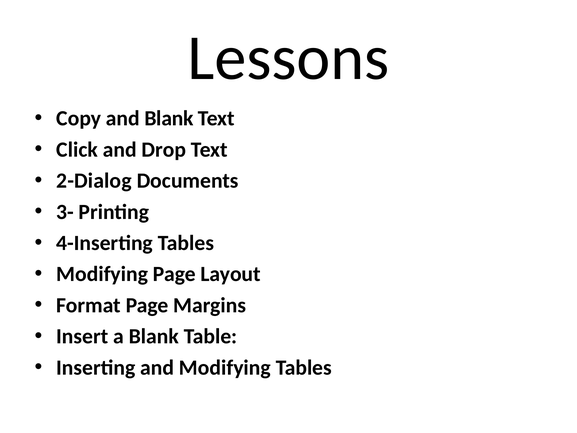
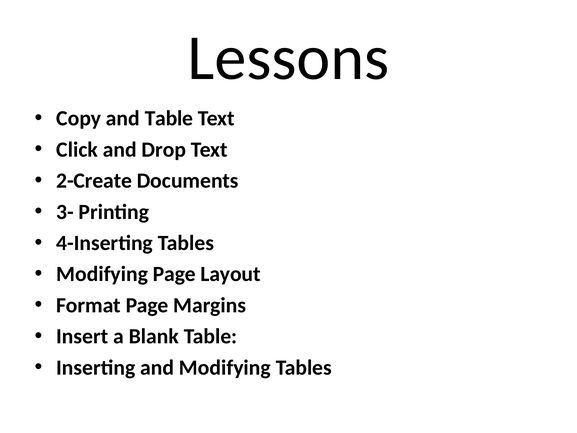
and Blank: Blank -> Table (169, 118)
2-Dialog: 2-Dialog -> 2-Create (94, 181)
